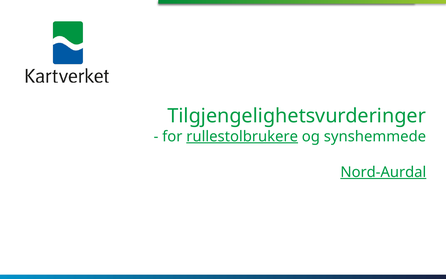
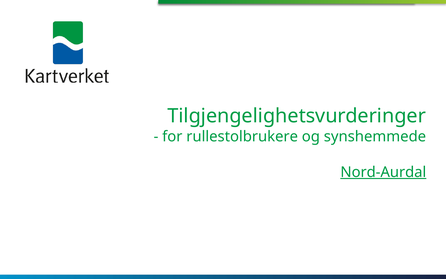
rullestolbrukere underline: present -> none (242, 136)
